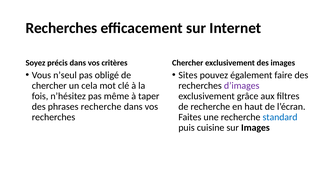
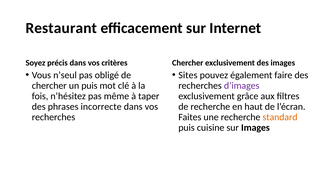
Recherches: Recherches -> Restaurant (61, 28)
un cela: cela -> puis (89, 86)
phrases recherche: recherche -> incorrecte (101, 107)
standard colour: blue -> orange (280, 117)
